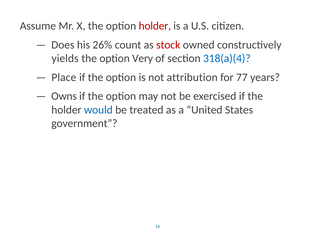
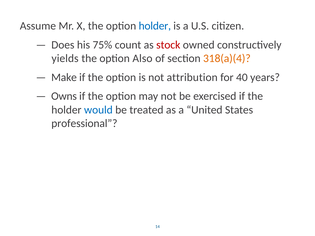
holder colour: red -> blue (155, 26)
26%: 26% -> 75% (102, 45)
Very: Very -> Also (142, 59)
318(a)(4 colour: blue -> orange (227, 59)
Place: Place -> Make (64, 77)
77: 77 -> 40 (242, 77)
government: government -> professional (84, 124)
